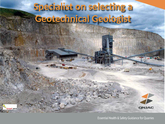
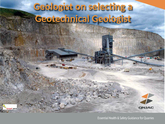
Specialist: Specialist -> Geologist (53, 6)
